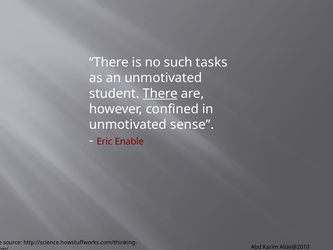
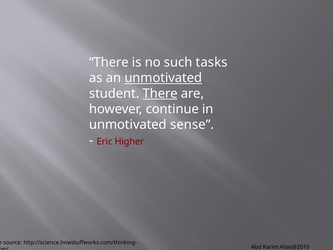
unmotivated underline: none -> present (163, 78)
confined: confined -> continue (172, 109)
Enable: Enable -> Higher (129, 141)
